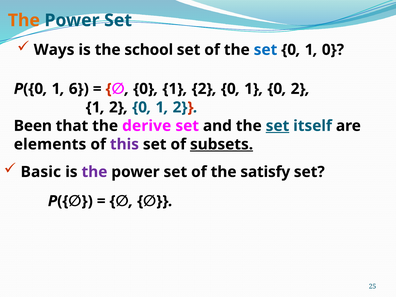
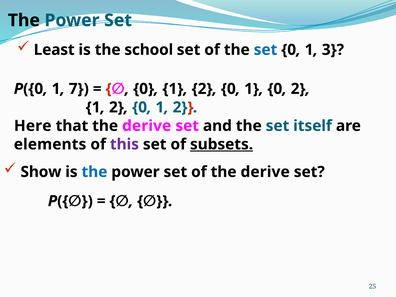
The colour: orange -> black (24, 20)
Ways: Ways -> Least (54, 50)
0: 0 -> 3 (333, 50)
6: 6 -> 7 (79, 89)
Been: Been -> Here (33, 126)
set underline: present -> none (278, 126)
Basic: Basic -> Show (41, 172)
the colour: purple -> blue (94, 172)
of the satisfy: satisfy -> derive (265, 172)
